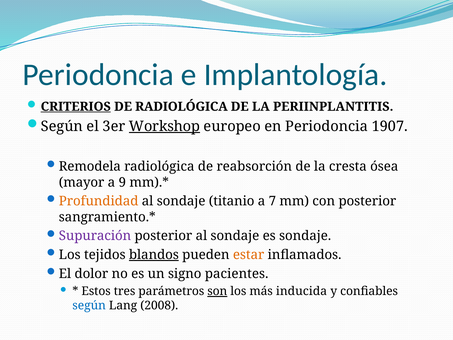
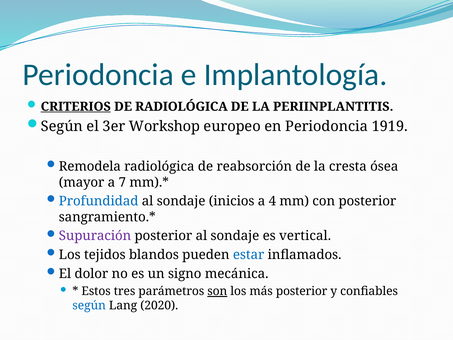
Workshop underline: present -> none (165, 126)
1907: 1907 -> 1919 (390, 126)
9: 9 -> 7 (122, 182)
Profundidad colour: orange -> blue (99, 201)
titanio: titanio -> inicios (232, 201)
7: 7 -> 4 (272, 201)
es sondaje: sondaje -> vertical (305, 236)
blandos underline: present -> none (154, 255)
estar colour: orange -> blue (249, 255)
pacientes: pacientes -> mecánica (237, 274)
más inducida: inducida -> posterior (302, 291)
2008: 2008 -> 2020 (159, 305)
